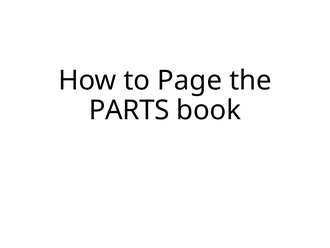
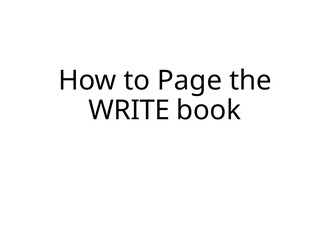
PARTS: PARTS -> WRITE (129, 110)
